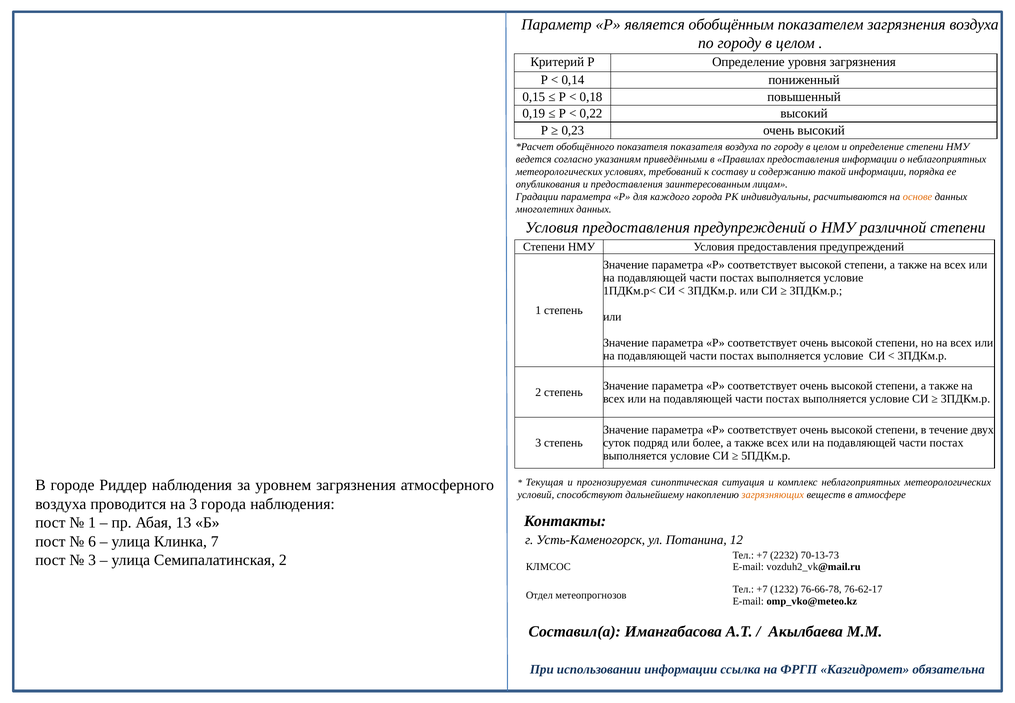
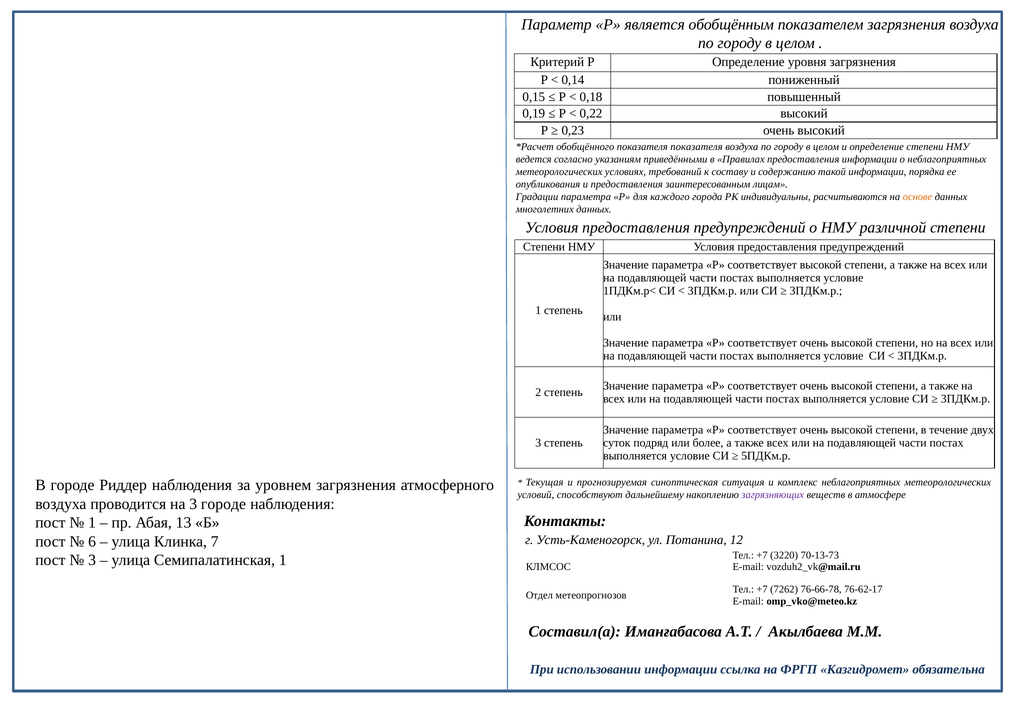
загрязняющих colour: orange -> purple (773, 494)
3 города: города -> городе (223, 504)
2232: 2232 -> 3220 (784, 555)
Семипалатинская 2: 2 -> 1 (283, 560)
1232: 1232 -> 7262 (784, 589)
